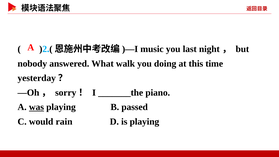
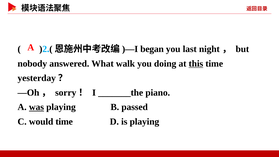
music: music -> began (152, 49)
this underline: none -> present (196, 64)
would rain: rain -> time (64, 122)
